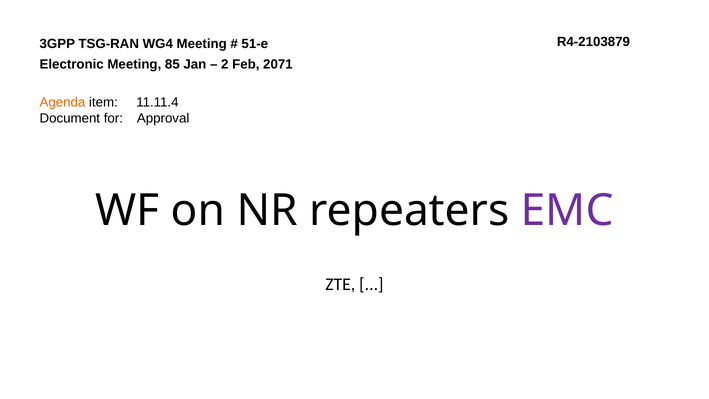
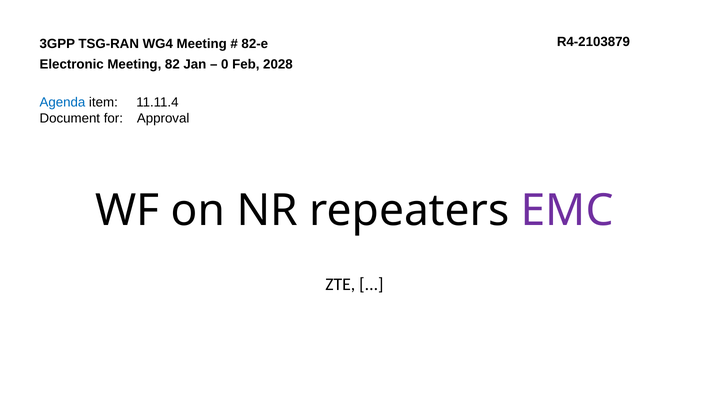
51-e: 51-e -> 82-e (255, 44)
85: 85 -> 82 (172, 64)
2: 2 -> 0 (225, 64)
2071: 2071 -> 2028 (278, 64)
Agenda colour: orange -> blue (62, 102)
